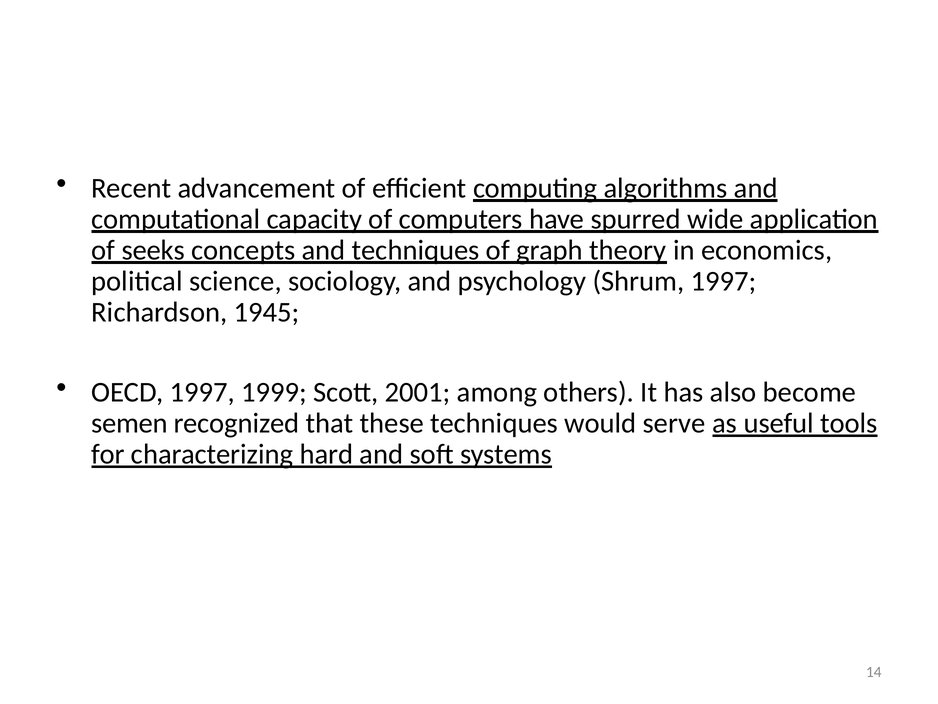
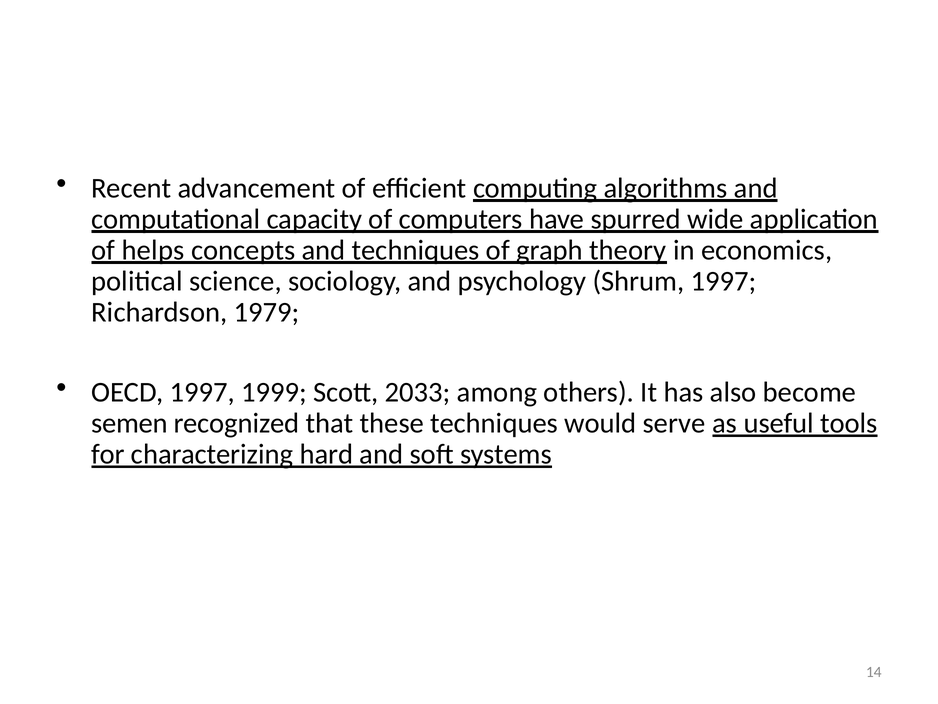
seeks: seeks -> helps (153, 250)
1945: 1945 -> 1979 (267, 312)
2001: 2001 -> 2033 (418, 392)
